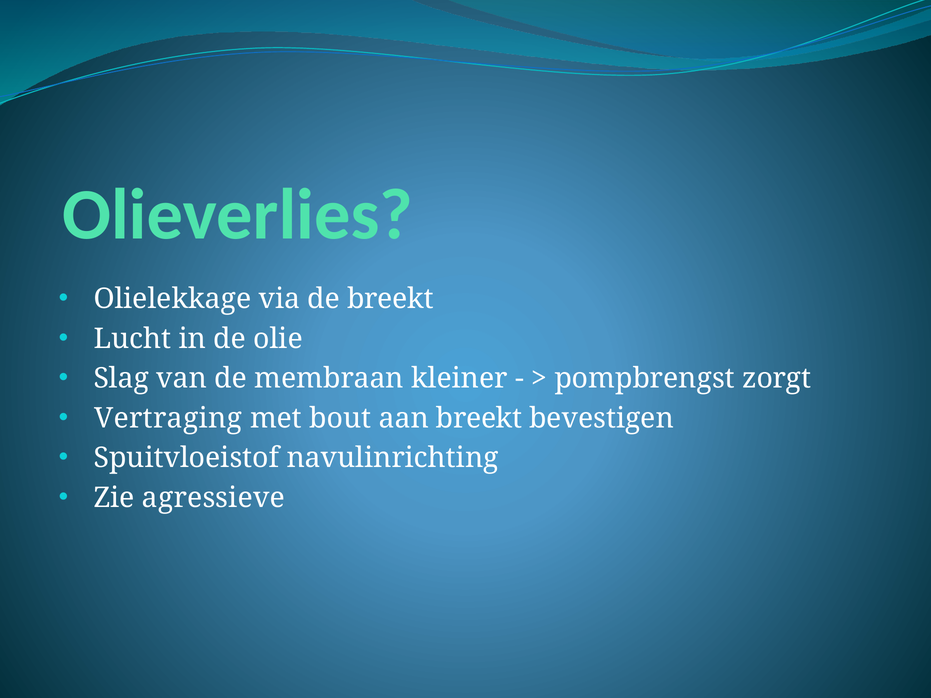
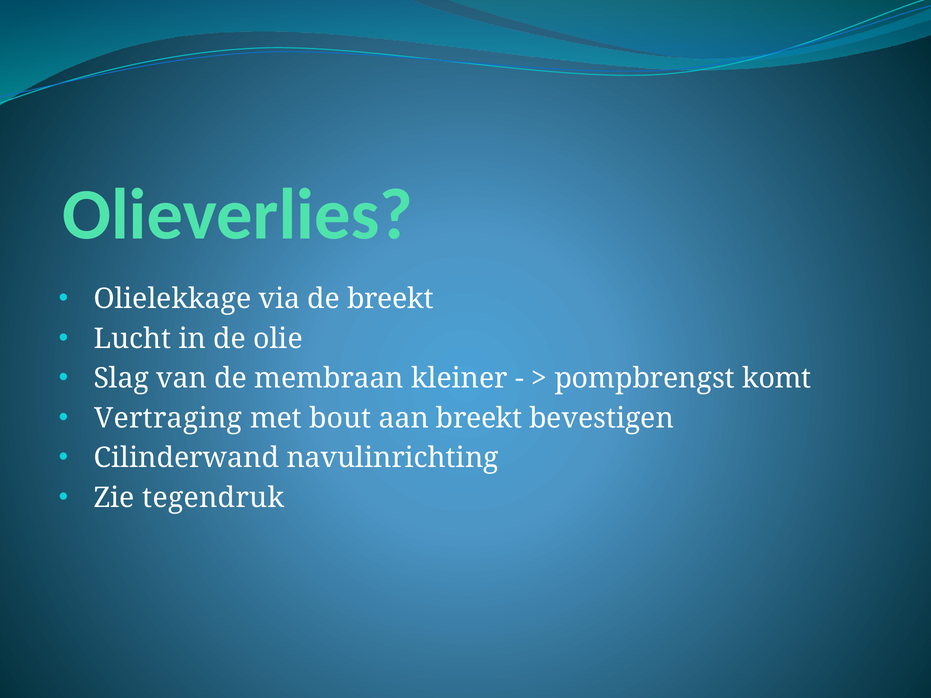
zorgt: zorgt -> komt (777, 379)
Spuitvloeistof: Spuitvloeistof -> Cilinderwand (186, 458)
agressieve: agressieve -> tegendruk (213, 498)
